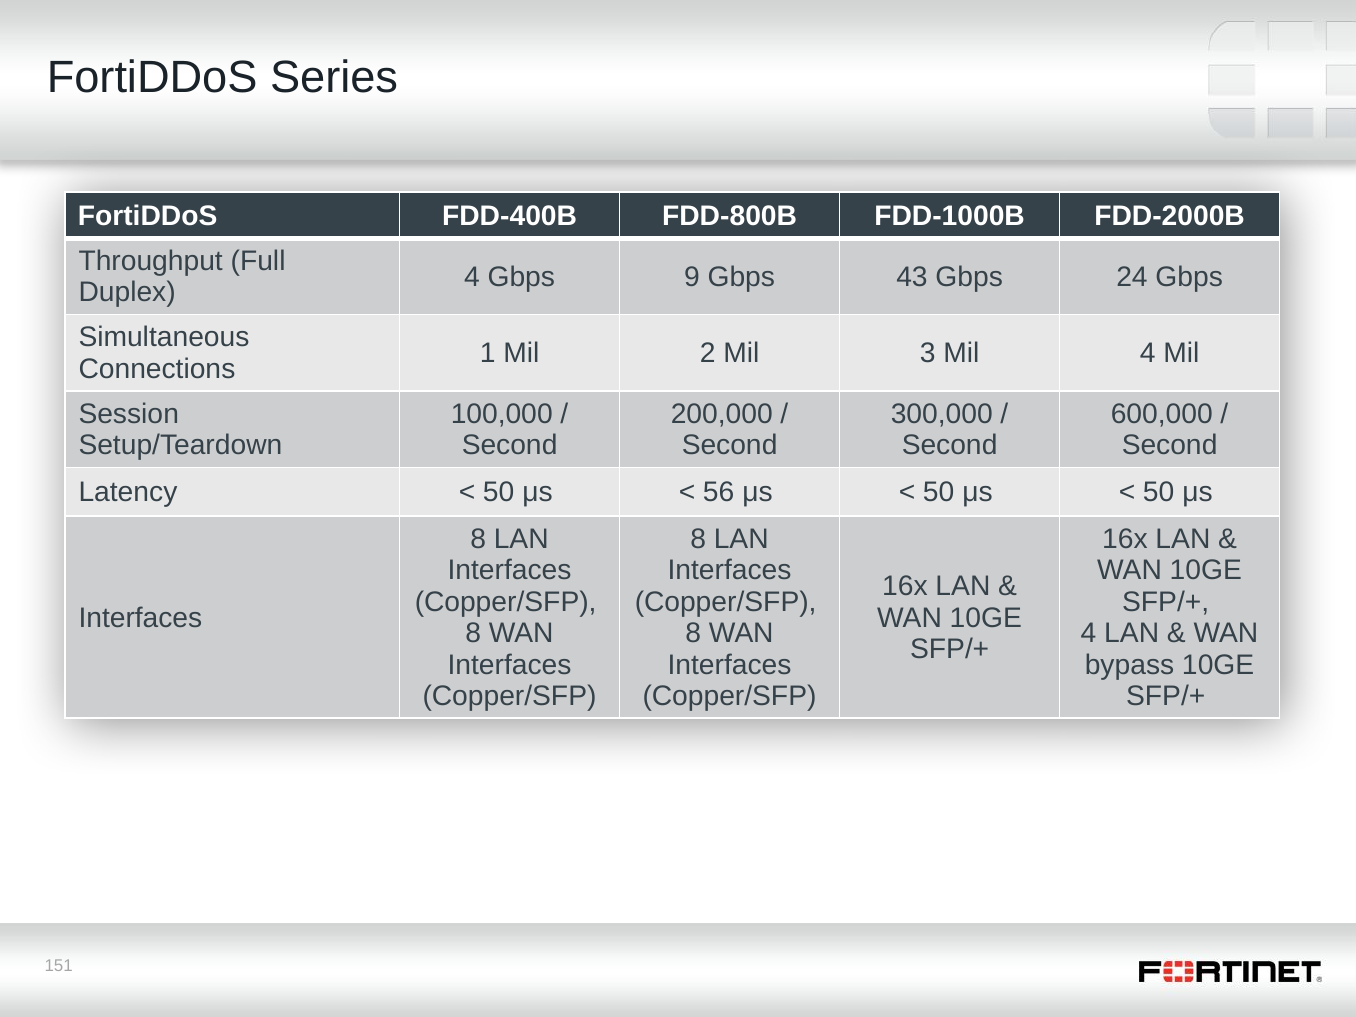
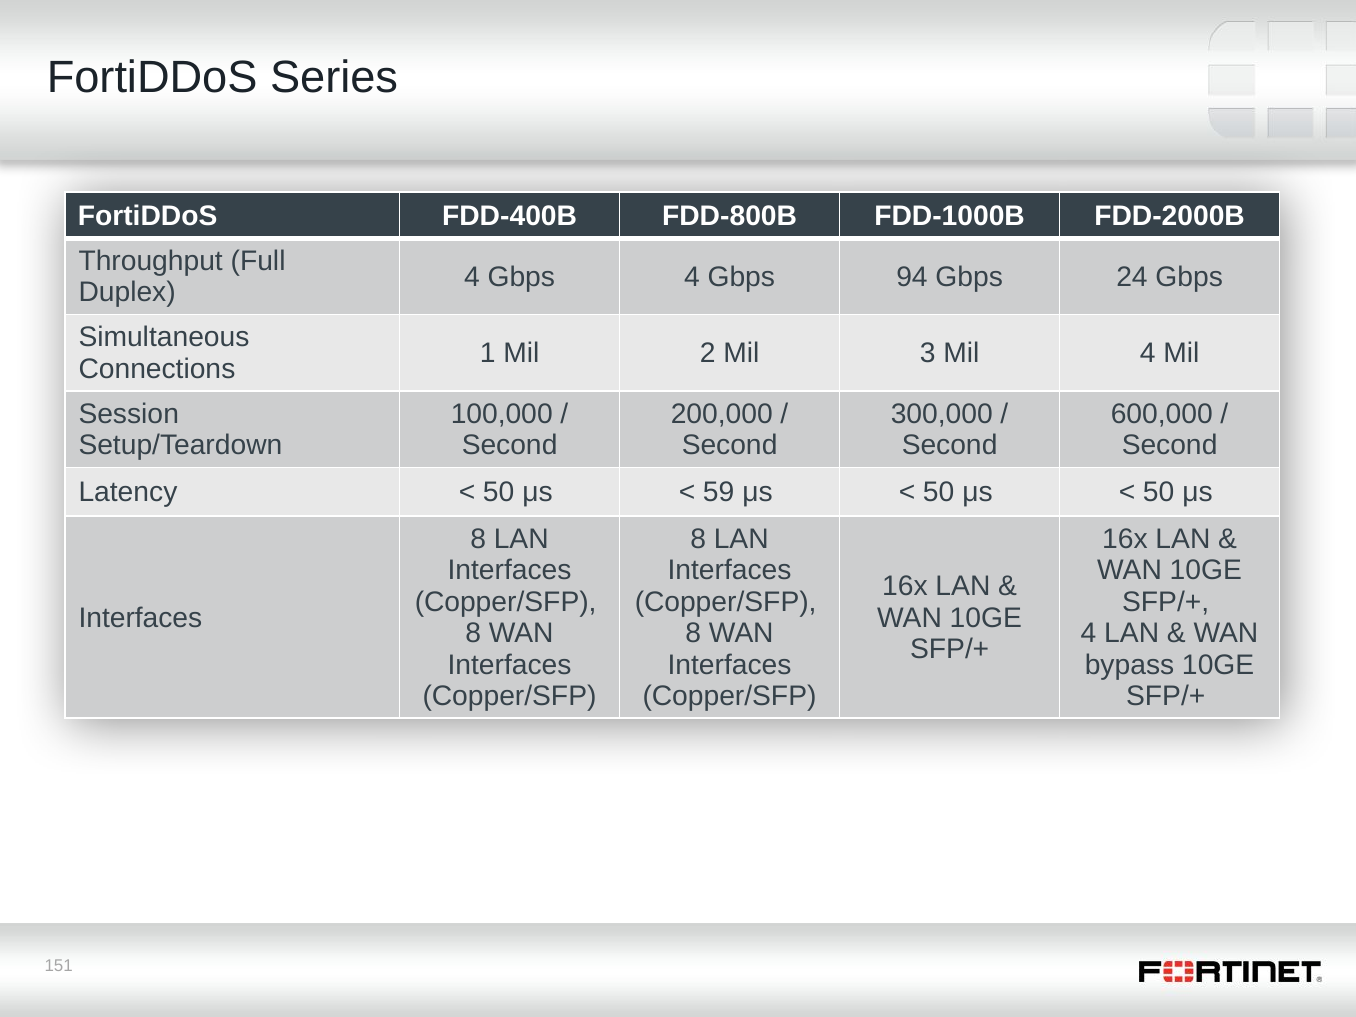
Gbps 9: 9 -> 4 (692, 277)
43: 43 -> 94 (912, 277)
56: 56 -> 59 (719, 492)
